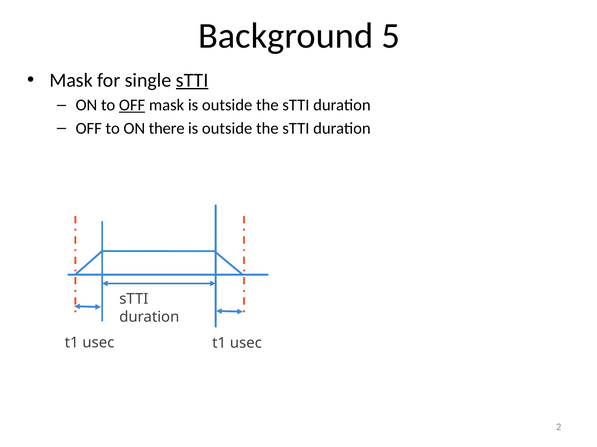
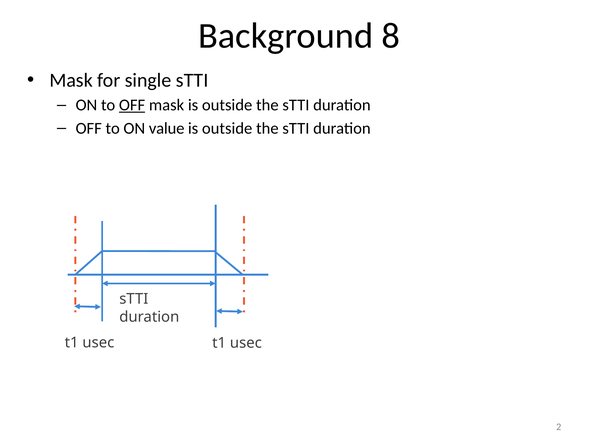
5: 5 -> 8 (391, 36)
sTTI underline: present -> none (192, 80)
there: there -> value (167, 129)
